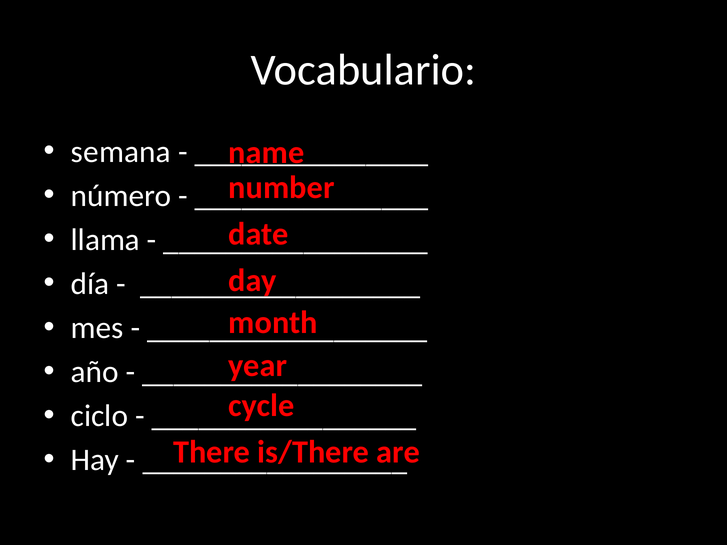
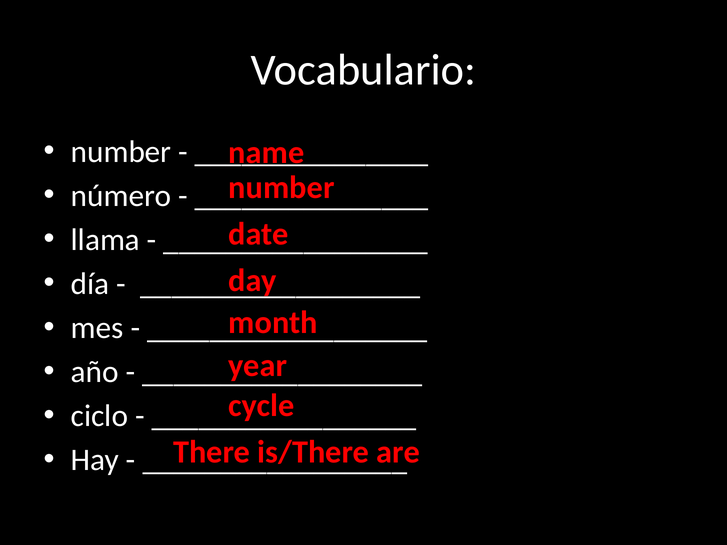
semana: semana -> number (121, 152)
